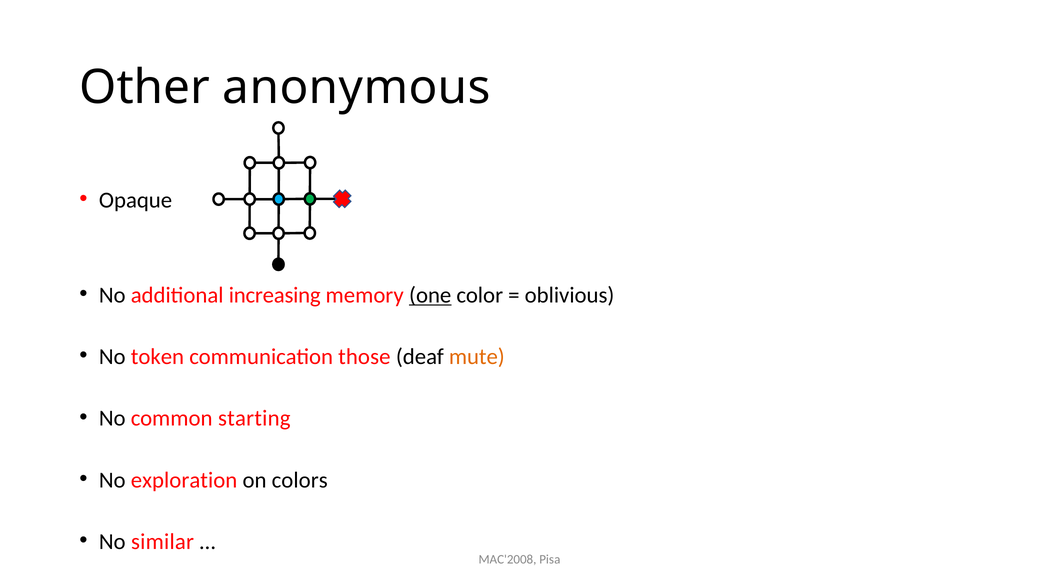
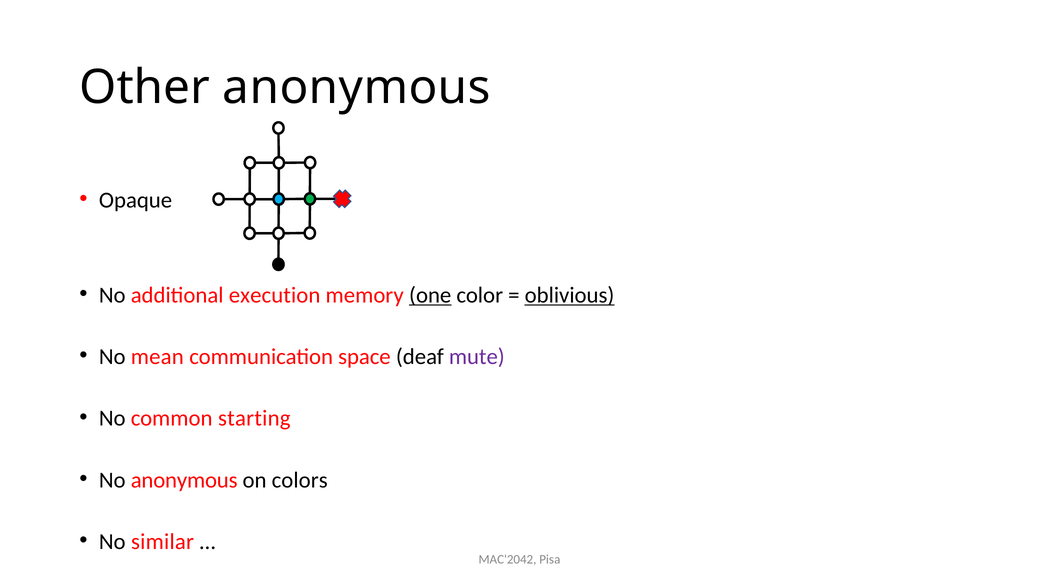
increasing: increasing -> execution (275, 295)
oblivious underline: none -> present (570, 295)
token: token -> mean (157, 357)
those: those -> space (364, 357)
mute colour: orange -> purple (477, 357)
No exploration: exploration -> anonymous (184, 480)
MAC'2008: MAC'2008 -> MAC'2042 (507, 560)
